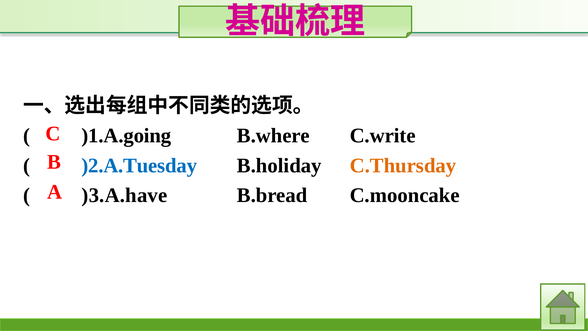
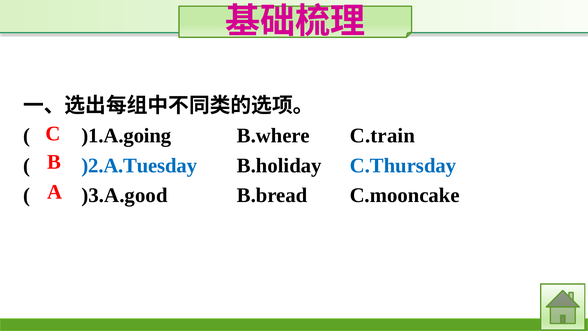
C.write: C.write -> C.train (383, 136)
C.Thursday colour: orange -> blue (403, 165)
)3.A.have: )3.A.have -> )3.A.good (125, 195)
